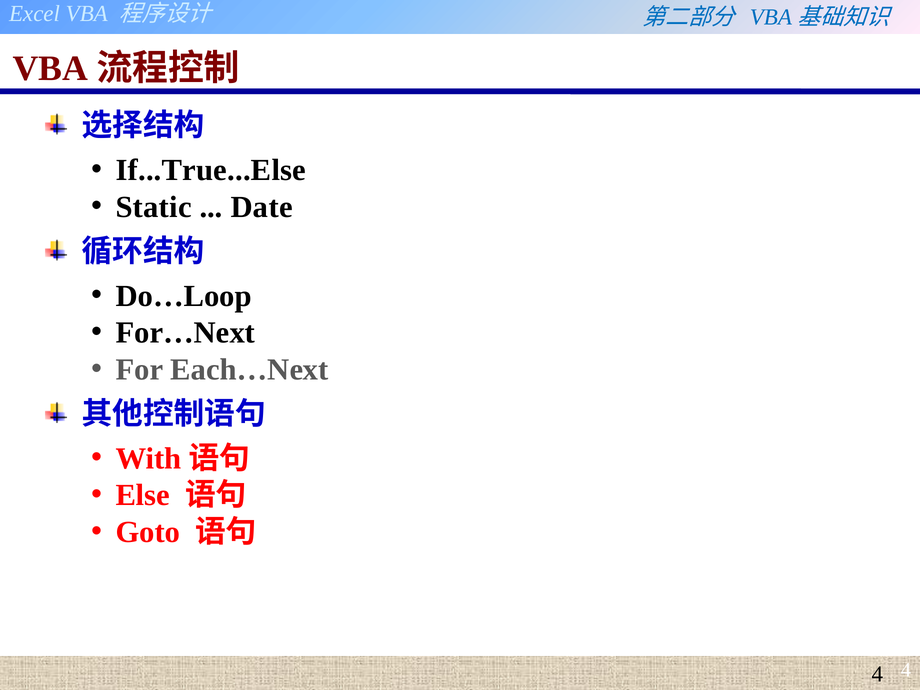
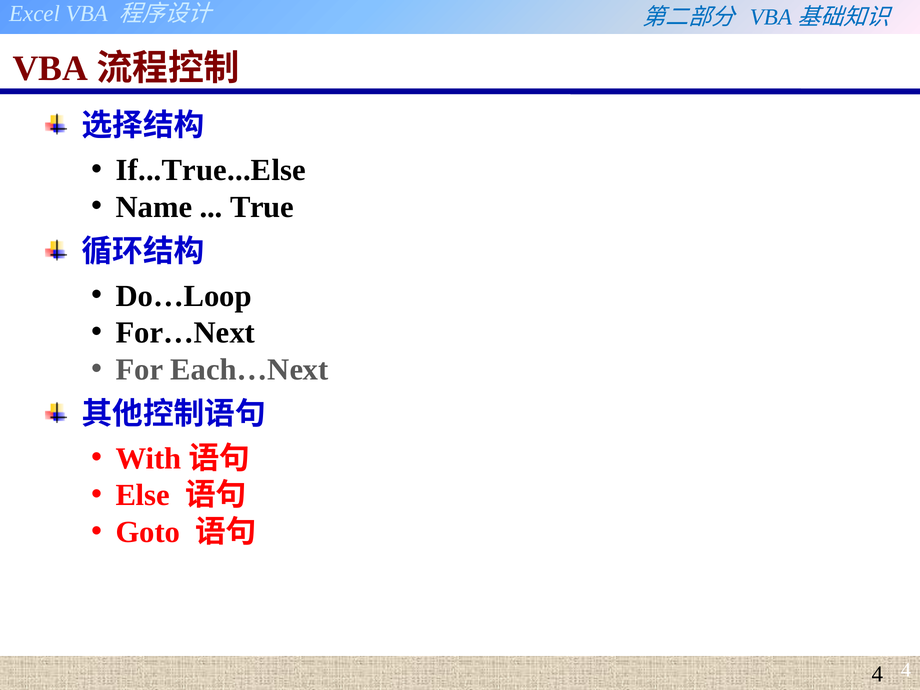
Static: Static -> Name (154, 207)
Date: Date -> True (262, 207)
